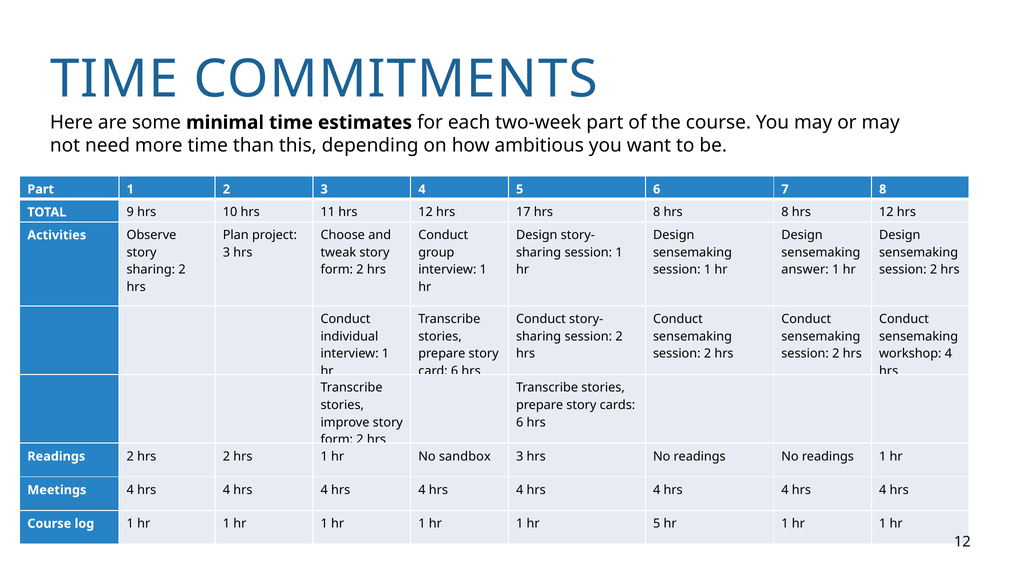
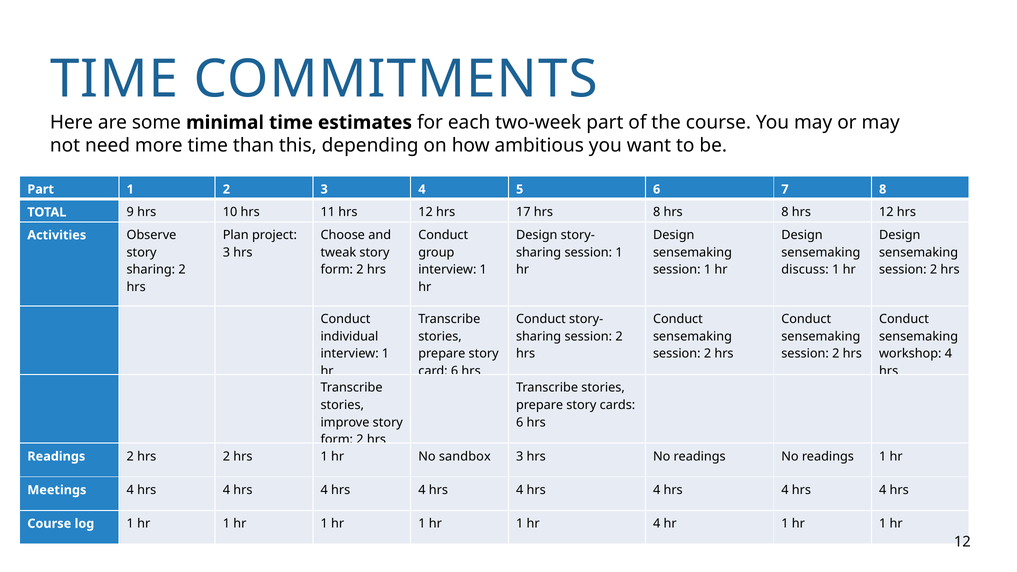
answer: answer -> discuss (805, 270)
hr 5: 5 -> 4 (657, 524)
